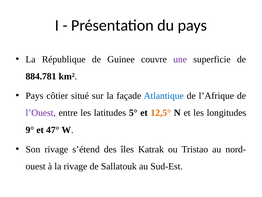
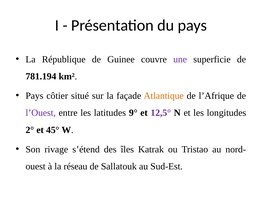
884.781: 884.781 -> 781.194 (41, 76)
Atlantique colour: blue -> orange (164, 96)
5°: 5° -> 9° (133, 113)
12,5° colour: orange -> purple (161, 113)
9°: 9° -> 2° (30, 130)
47°: 47° -> 45° (53, 130)
la rivage: rivage -> réseau (76, 166)
